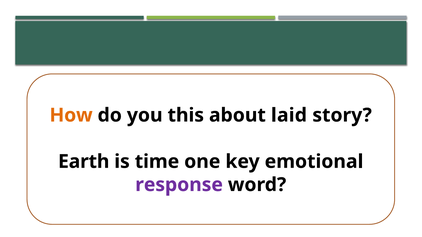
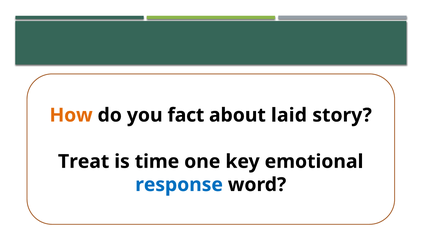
this: this -> fact (186, 115)
Earth: Earth -> Treat (84, 162)
response colour: purple -> blue (179, 185)
